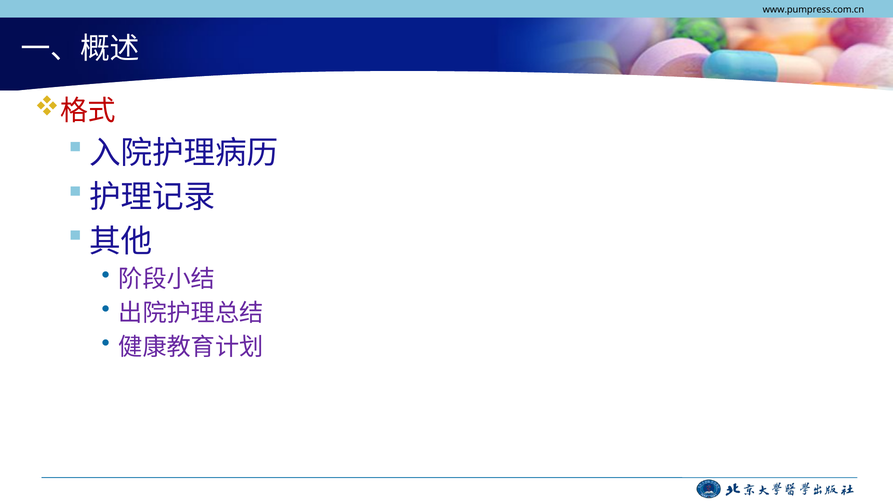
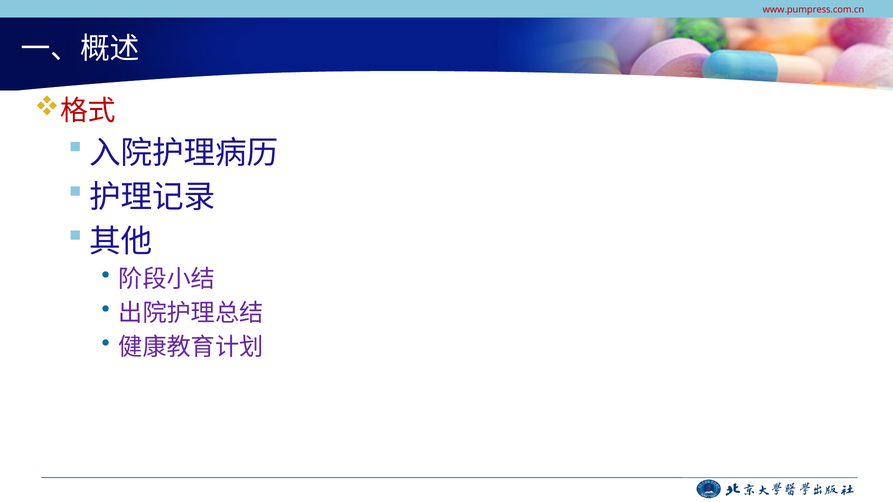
www.pumpress.com.cn colour: black -> red (813, 10)
